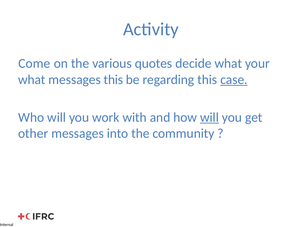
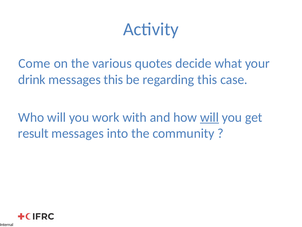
what: what -> drink (32, 79)
case underline: present -> none (234, 79)
other: other -> result (33, 133)
